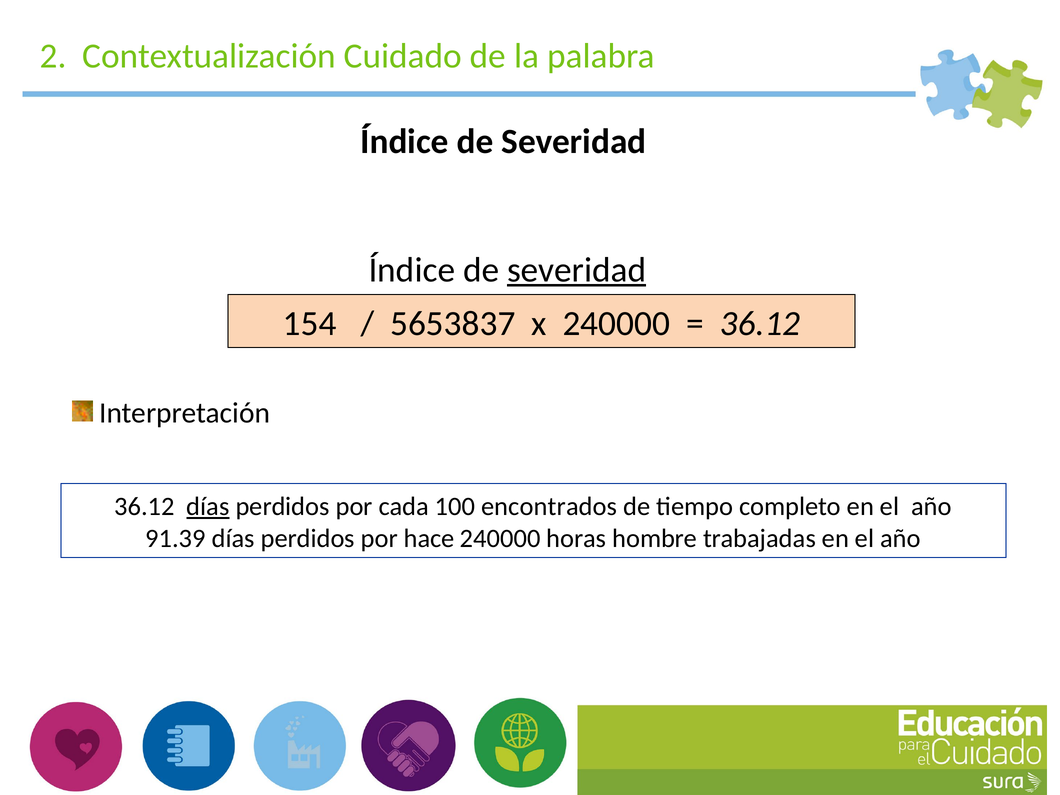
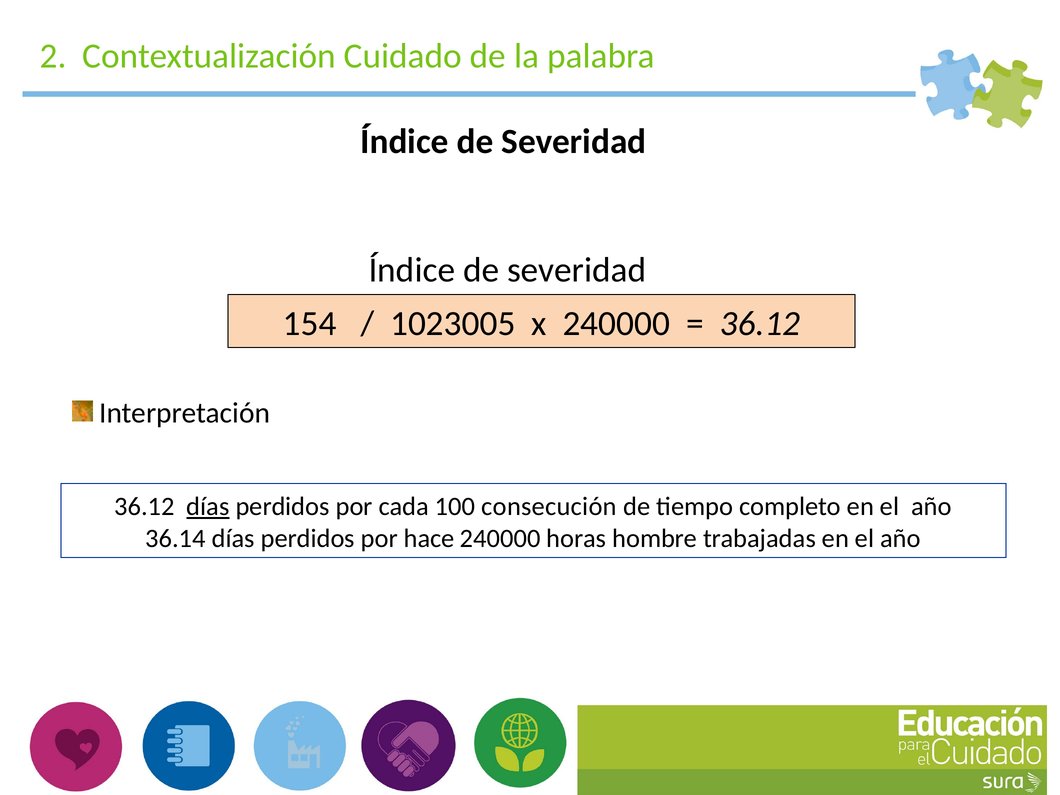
severidad underline: present -> none (577, 270)
5653837: 5653837 -> 1023005 (453, 324)
encontrados: encontrados -> consecución (549, 507)
91.39: 91.39 -> 36.14 (176, 538)
